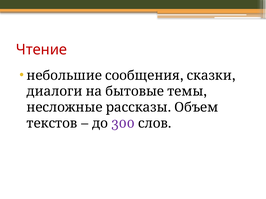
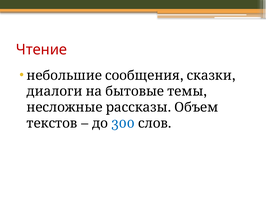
300 colour: purple -> blue (123, 124)
